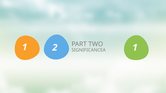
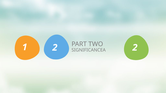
2 1: 1 -> 2 (135, 48)
